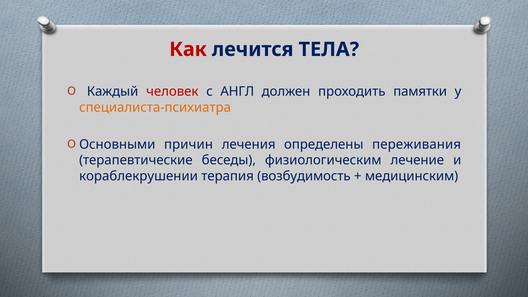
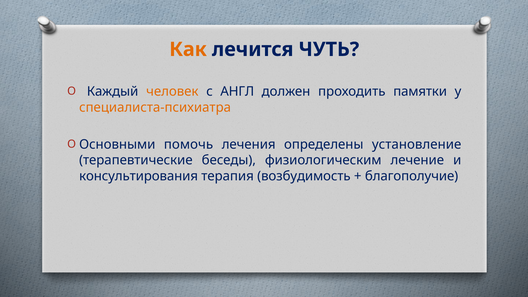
Как colour: red -> orange (188, 49)
ТЕЛА: ТЕЛА -> ЧУТЬ (329, 49)
человек colour: red -> orange (172, 92)
причин: причин -> помочь (189, 144)
переживания: переживания -> установление (417, 144)
кораблекрушении: кораблекрушении -> консультирования (139, 176)
медицинским: медицинским -> благополучие (412, 176)
